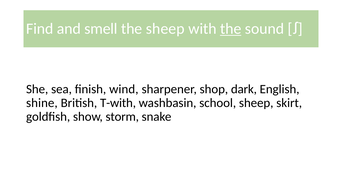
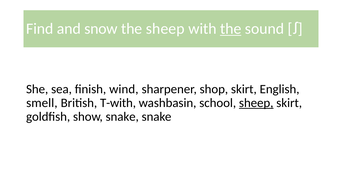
smell: smell -> snow (101, 29)
shop dark: dark -> skirt (244, 89)
shine: shine -> smell (42, 103)
sheep underline: none -> present (256, 103)
show storm: storm -> snake (122, 117)
